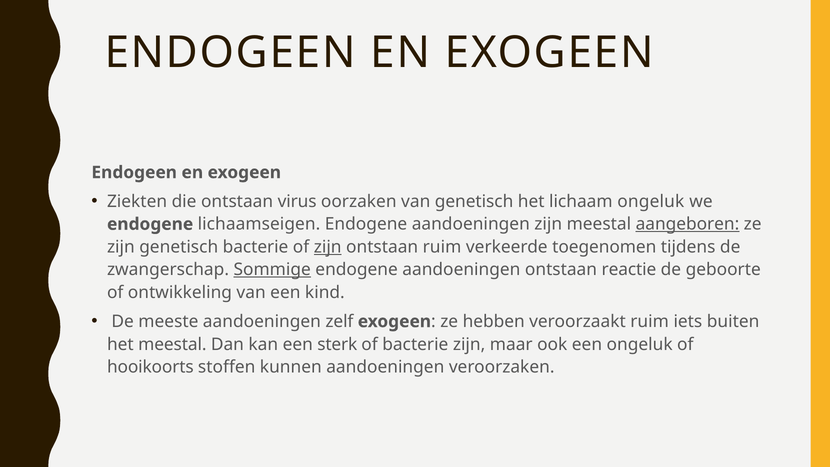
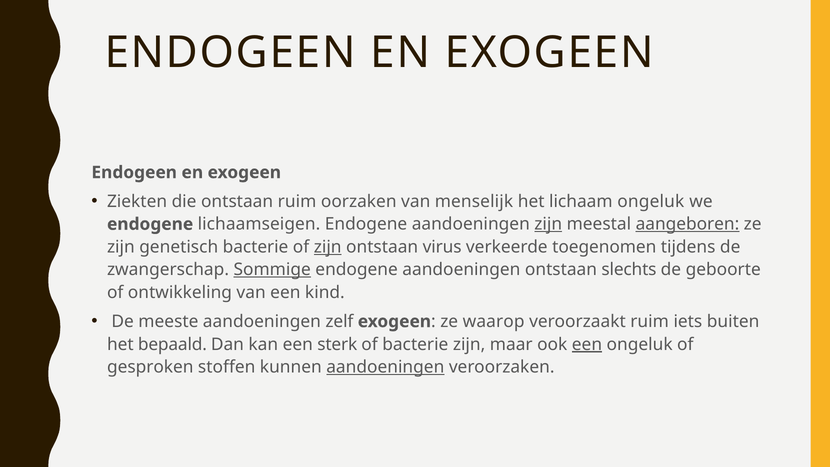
ontstaan virus: virus -> ruim (297, 201)
van genetisch: genetisch -> menselijk (474, 201)
zijn underline: none -> present (548, 224)
ontstaan ruim: ruim -> virus (442, 247)
reactie: reactie -> slechts (629, 270)
hebben: hebben -> waarop (494, 321)
het meestal: meestal -> bepaald (172, 344)
een underline: none -> present (587, 344)
hooikoorts: hooikoorts -> gesproken (150, 367)
aandoeningen underline: none -> present (385, 367)
